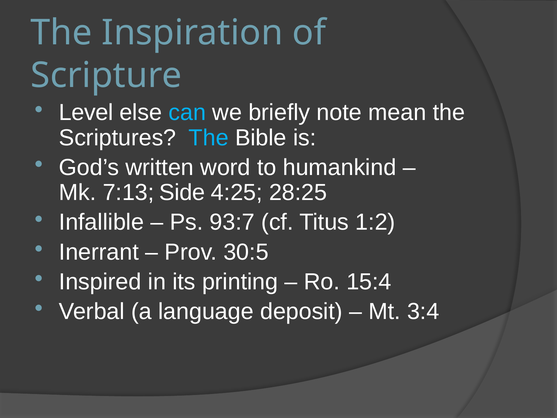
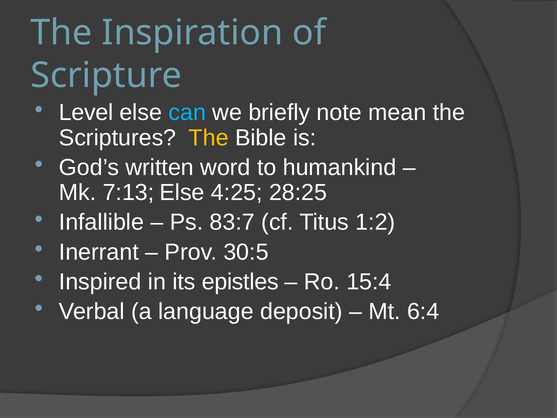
The colour: light blue -> yellow (209, 138)
7:13 Side: Side -> Else (182, 192)
93:7: 93:7 -> 83:7 (232, 222)
printing: printing -> epistles (240, 282)
3:4: 3:4 -> 6:4 (423, 311)
